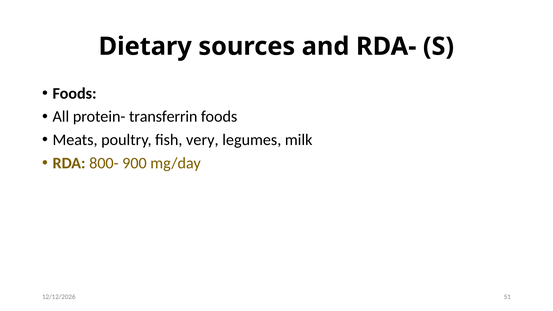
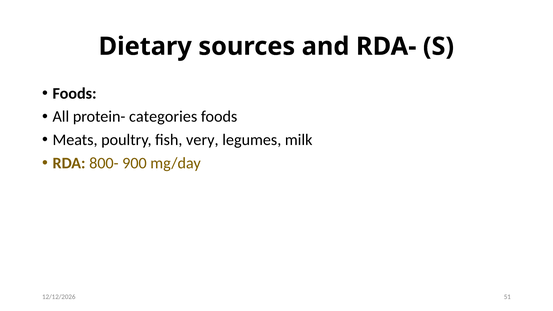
transferrin: transferrin -> categories (163, 117)
